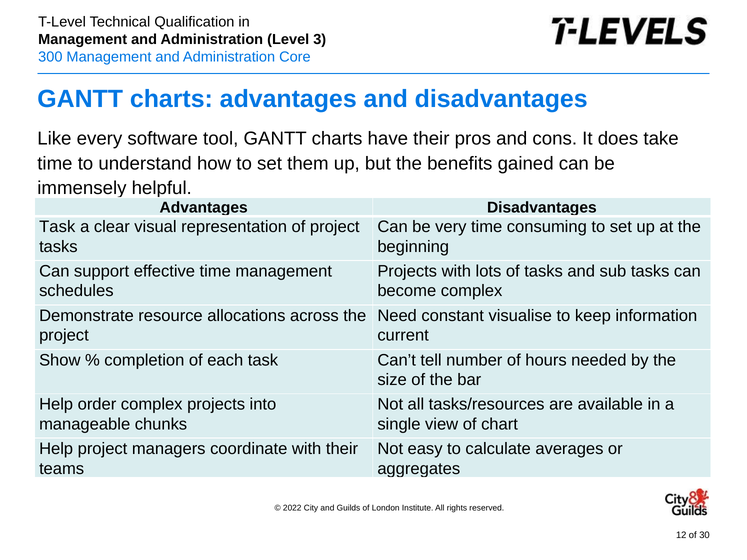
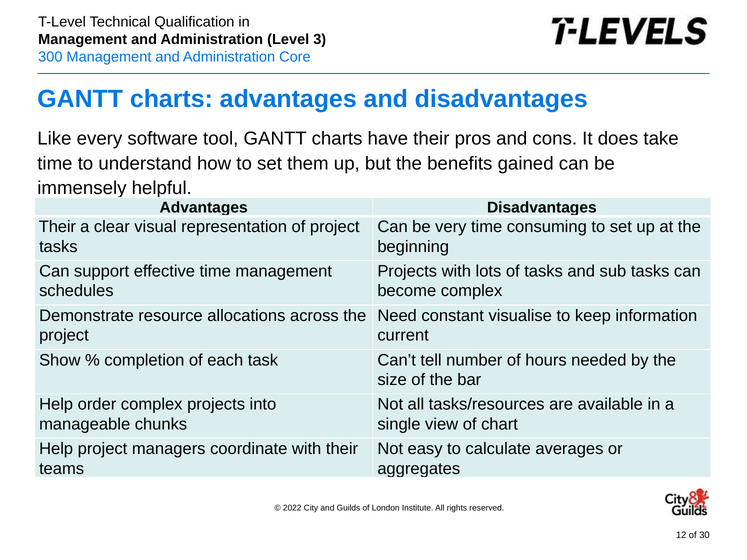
Task: Task -> Their (57, 227)
